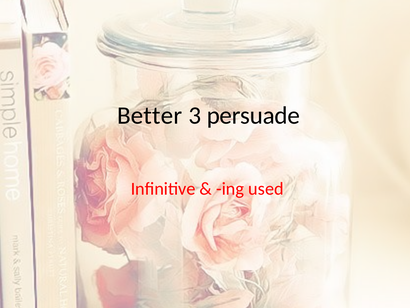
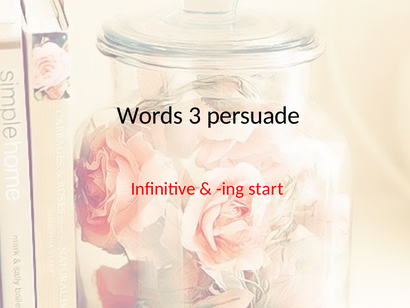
Better: Better -> Words (150, 115)
used: used -> start (266, 189)
